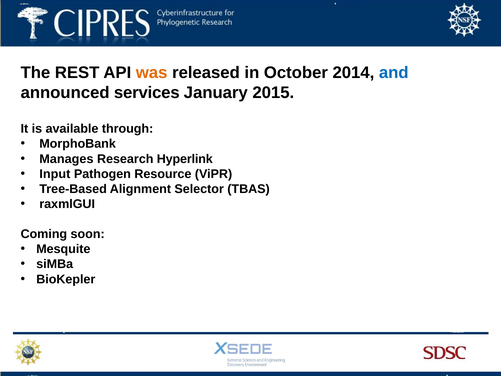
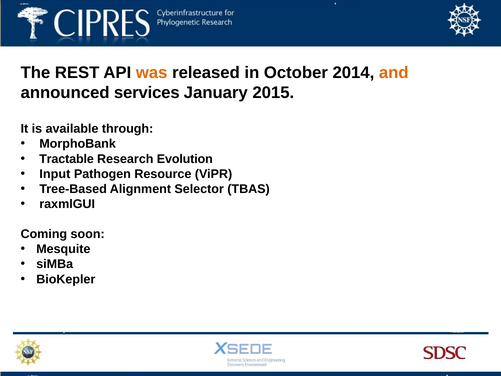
and colour: blue -> orange (394, 73)
Manages: Manages -> Tractable (67, 159)
Hyperlink: Hyperlink -> Evolution (185, 159)
